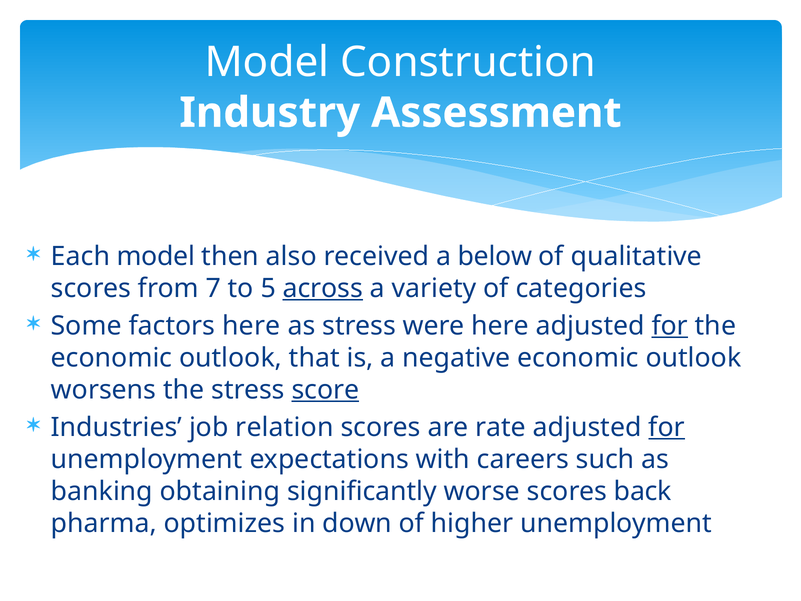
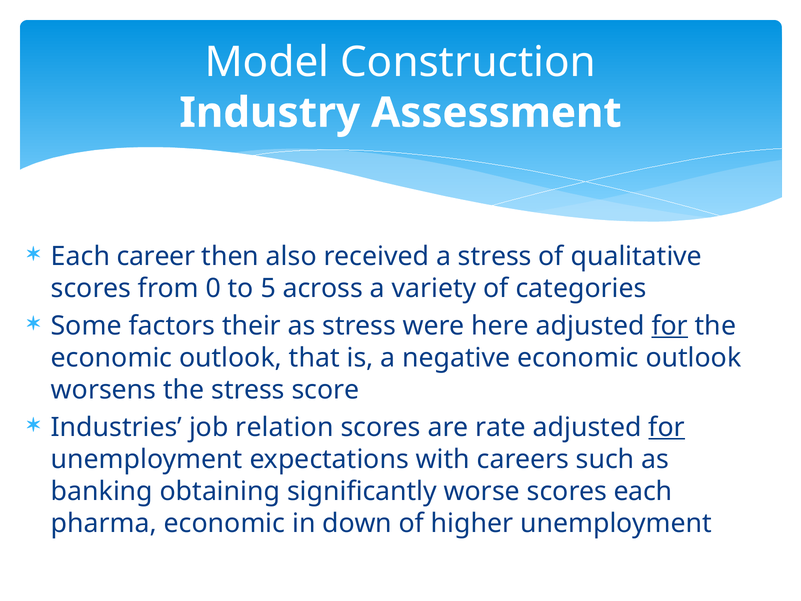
Each model: model -> career (156, 256)
a below: below -> stress (495, 256)
7: 7 -> 0 (213, 288)
across underline: present -> none (323, 288)
factors here: here -> their (252, 326)
score underline: present -> none (325, 390)
scores back: back -> each (643, 491)
pharma optimizes: optimizes -> economic (225, 523)
